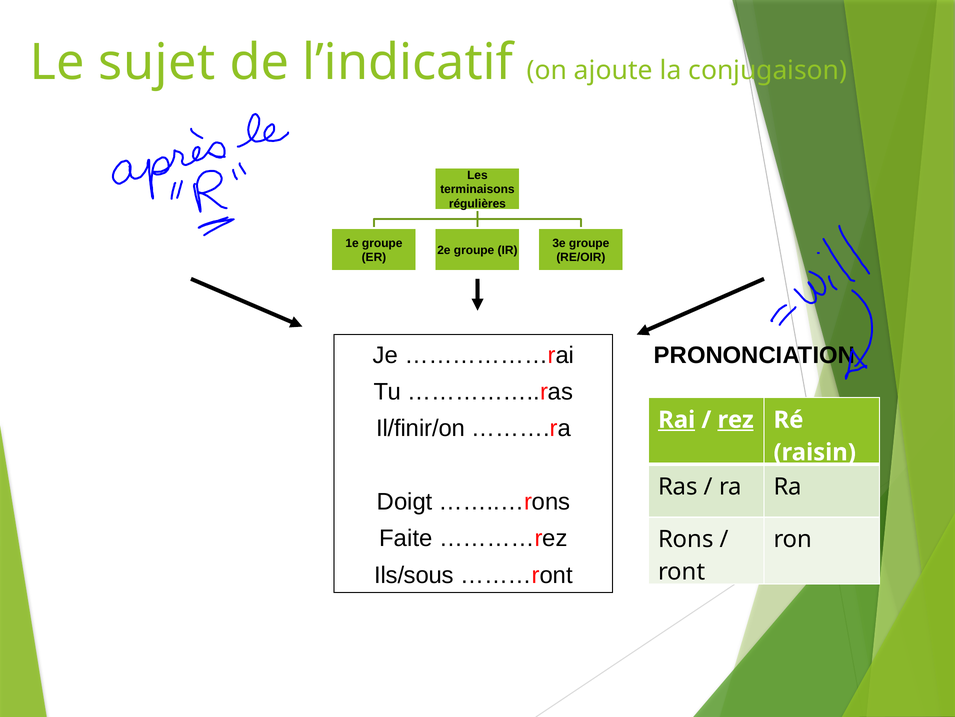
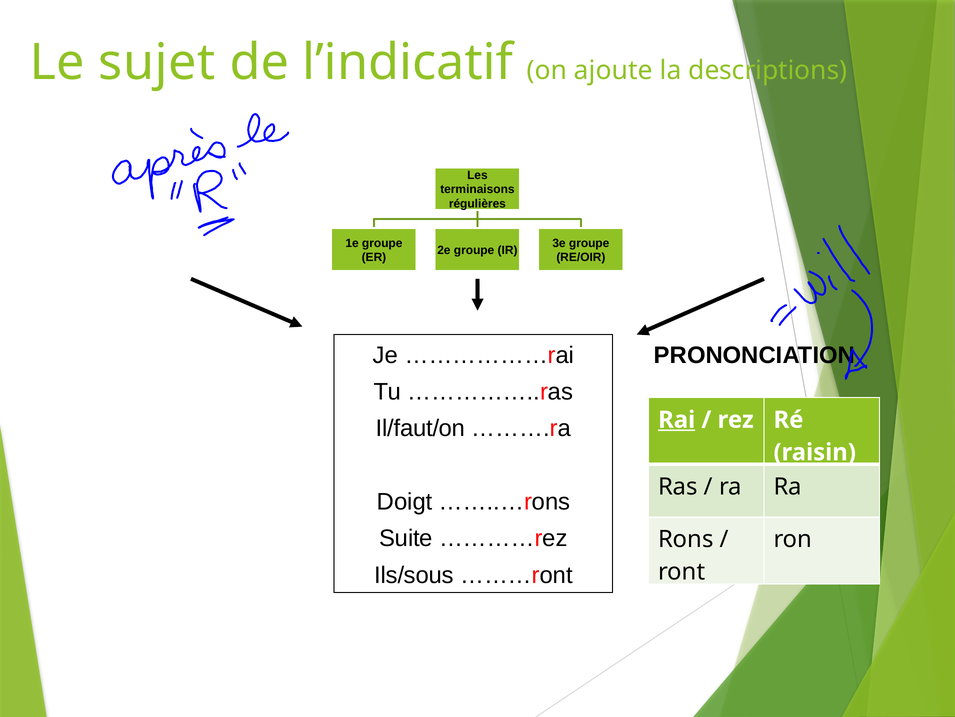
conjugaison: conjugaison -> descriptions (768, 70)
rez underline: present -> none (736, 419)
Il/finir/on: Il/finir/on -> Il/faut/on (421, 428)
Faite: Faite -> Suite (406, 538)
